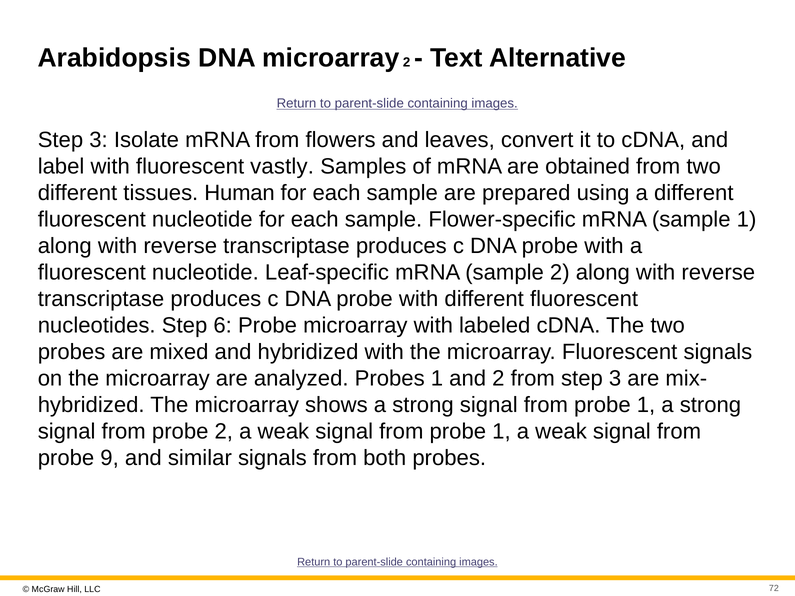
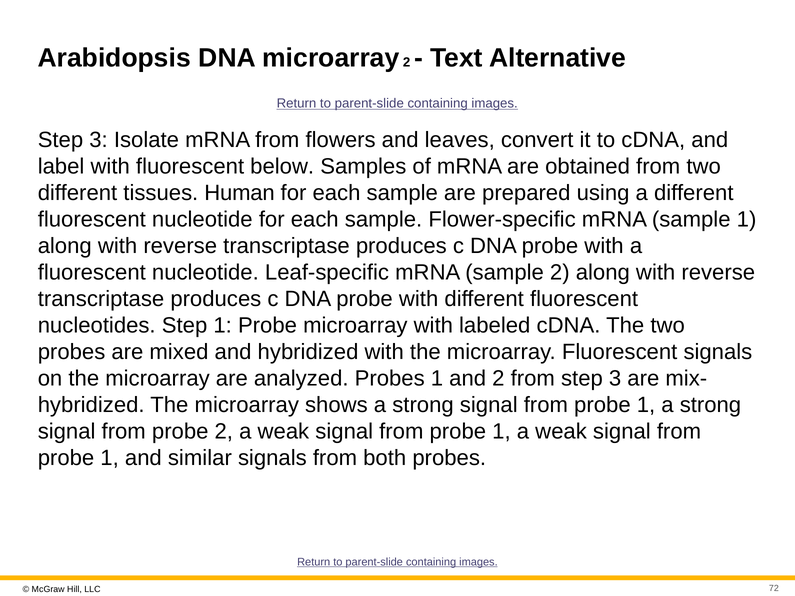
vastly: vastly -> below (282, 167)
Step 6: 6 -> 1 (223, 326)
9: 9 -> 1 (110, 458)
